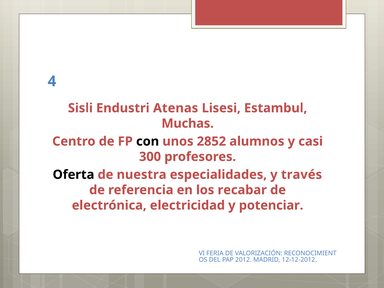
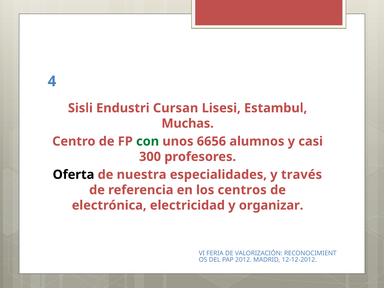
Atenas: Atenas -> Cursan (176, 108)
con colour: black -> green (148, 141)
2852: 2852 -> 6656 (211, 141)
recabar: recabar -> centros (242, 190)
potenciar: potenciar -> organizar (271, 205)
